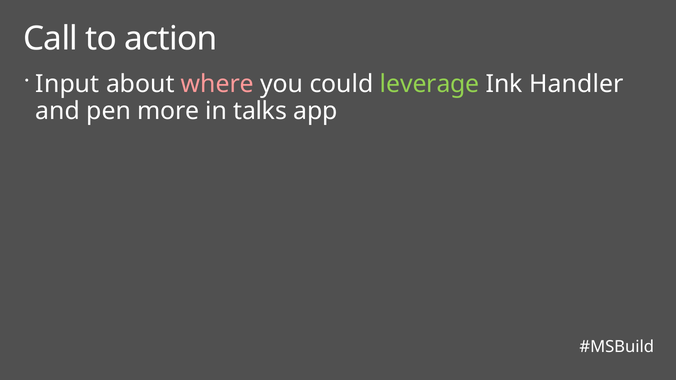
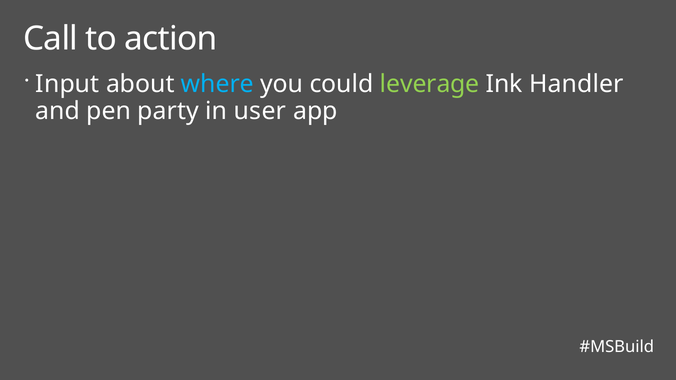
where colour: pink -> light blue (217, 84)
more: more -> party (168, 111)
talks: talks -> user (260, 111)
